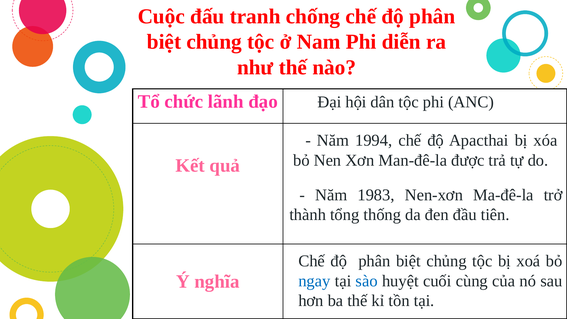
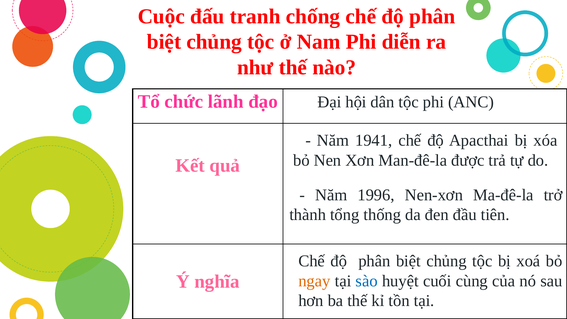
1994: 1994 -> 1941 (374, 140)
1983: 1983 -> 1996 (376, 195)
ngay colour: blue -> orange (314, 281)
